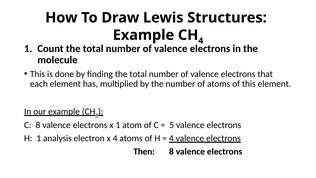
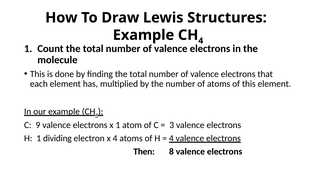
C 8: 8 -> 9 (38, 125)
5: 5 -> 3 (172, 125)
analysis: analysis -> dividing (57, 138)
